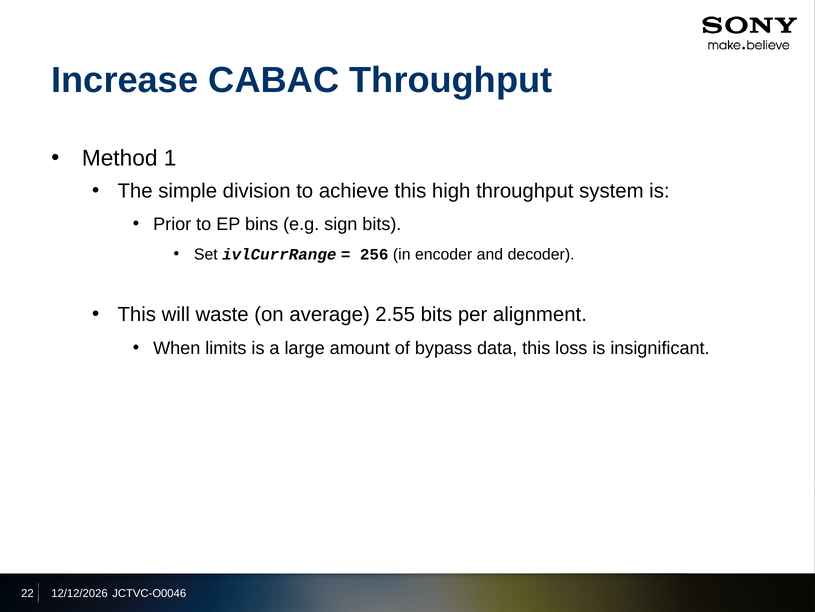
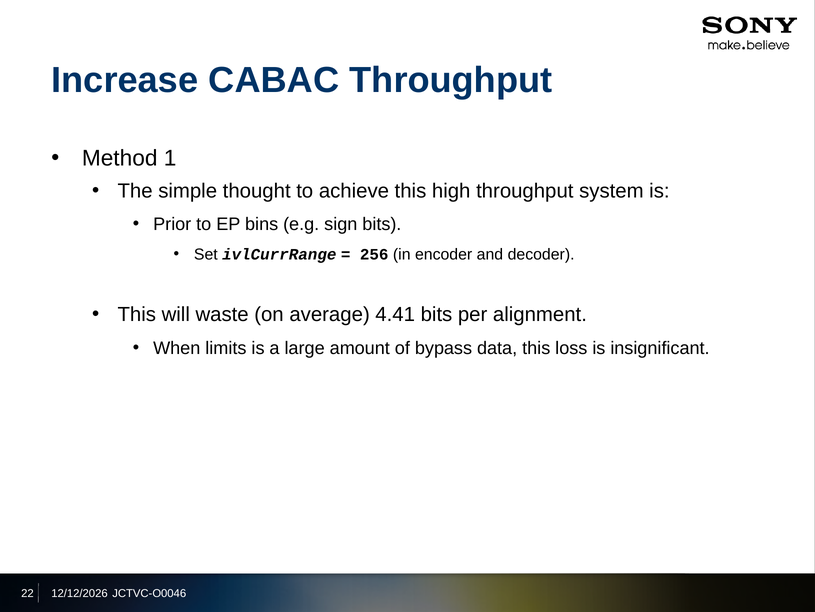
division: division -> thought (257, 191)
2.55: 2.55 -> 4.41 (395, 314)
